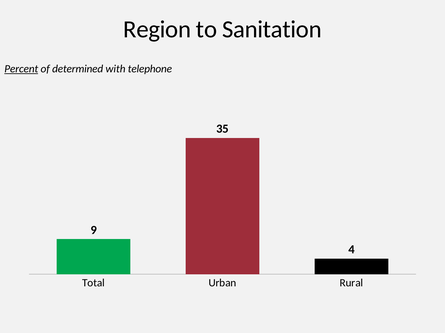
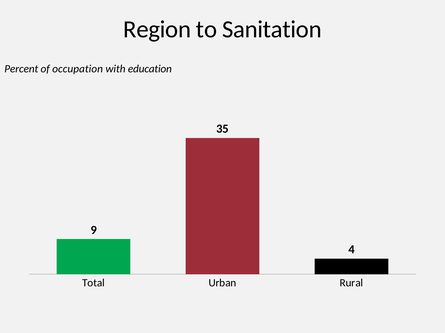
Percent underline: present -> none (21, 69)
determined: determined -> occupation (78, 69)
telephone: telephone -> education (150, 69)
